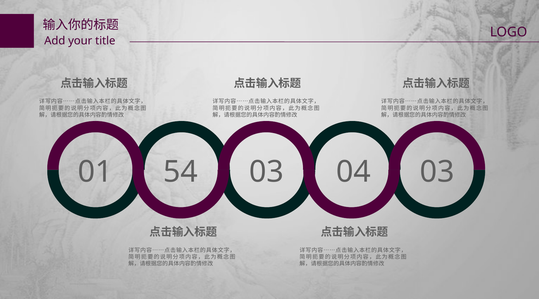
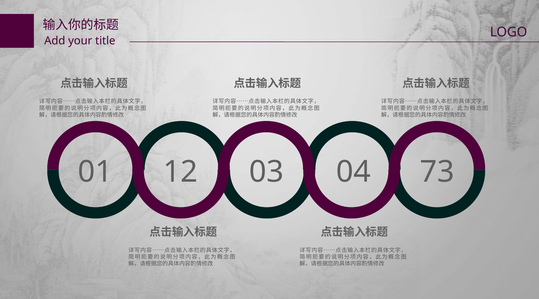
54: 54 -> 12 (180, 172)
04 03: 03 -> 73 (437, 172)
